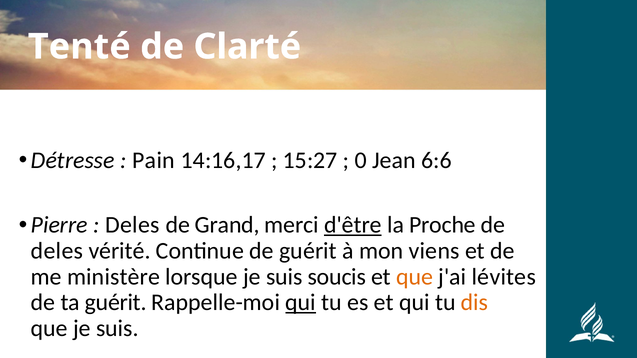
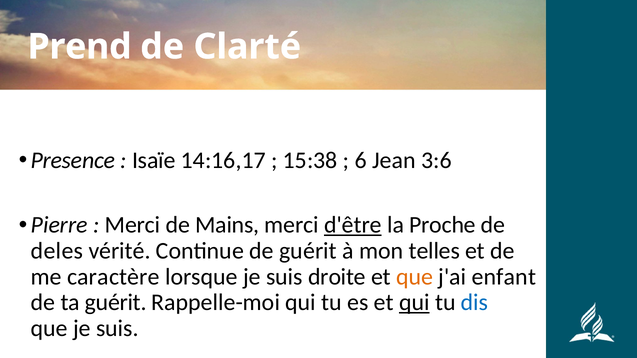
Tenté: Tenté -> Prend (80, 47)
Détresse: Détresse -> Presence (73, 160)
Pain: Pain -> Isaïe (154, 160)
15:27: 15:27 -> 15:38 (310, 160)
0: 0 -> 6 (361, 160)
6:6: 6:6 -> 3:6 (436, 160)
Deles: Deles -> Merci (133, 225)
Grand: Grand -> Mains (227, 225)
viens: viens -> telles (434, 251)
ministère: ministère -> caractère (113, 277)
soucis: soucis -> droite (337, 277)
lévites: lévites -> enfant (504, 277)
qui underline: present -> none (301, 303)
qui underline: none -> present (414, 303)
dis colour: orange -> blue (475, 303)
